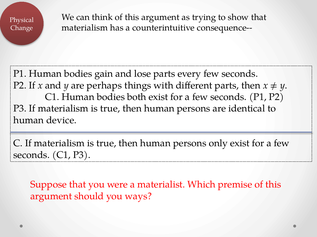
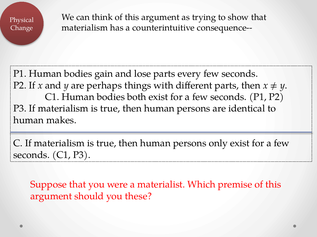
device: device -> makes (61, 120)
ways: ways -> these (138, 197)
